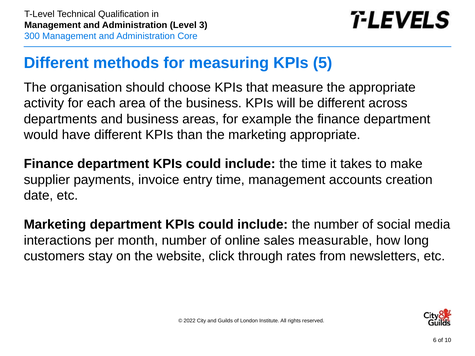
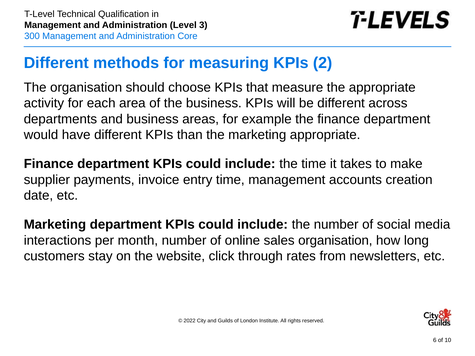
5: 5 -> 2 (323, 63)
sales measurable: measurable -> organisation (335, 241)
